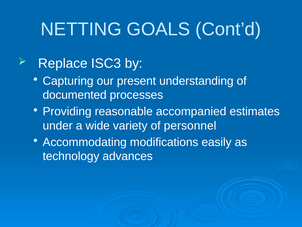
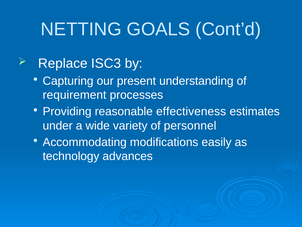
documented: documented -> requirement (75, 95)
accompanied: accompanied -> effectiveness (191, 111)
